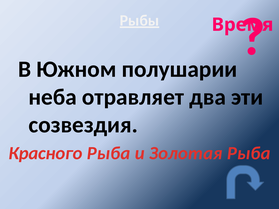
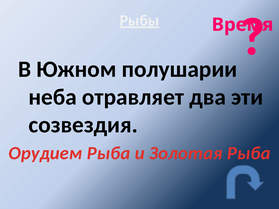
Красного: Красного -> Орудием (45, 153)
